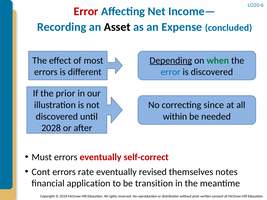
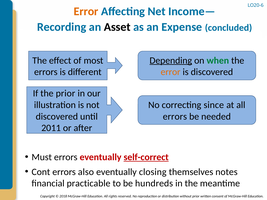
Error colour: red -> orange (86, 11)
error colour: blue -> orange (171, 72)
within: within -> errors (175, 117)
2028: 2028 -> 2011 (51, 128)
self-correct underline: none -> present (146, 157)
rate: rate -> also (86, 172)
revised: revised -> closing (153, 172)
application: application -> practicable (89, 184)
transition: transition -> hundreds (154, 184)
